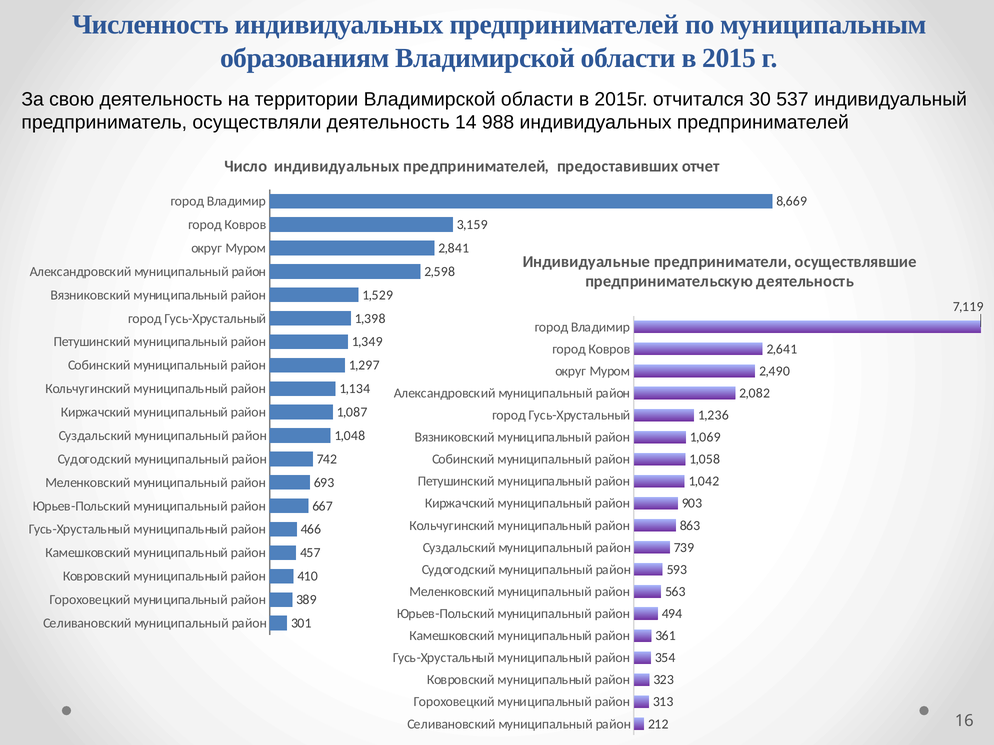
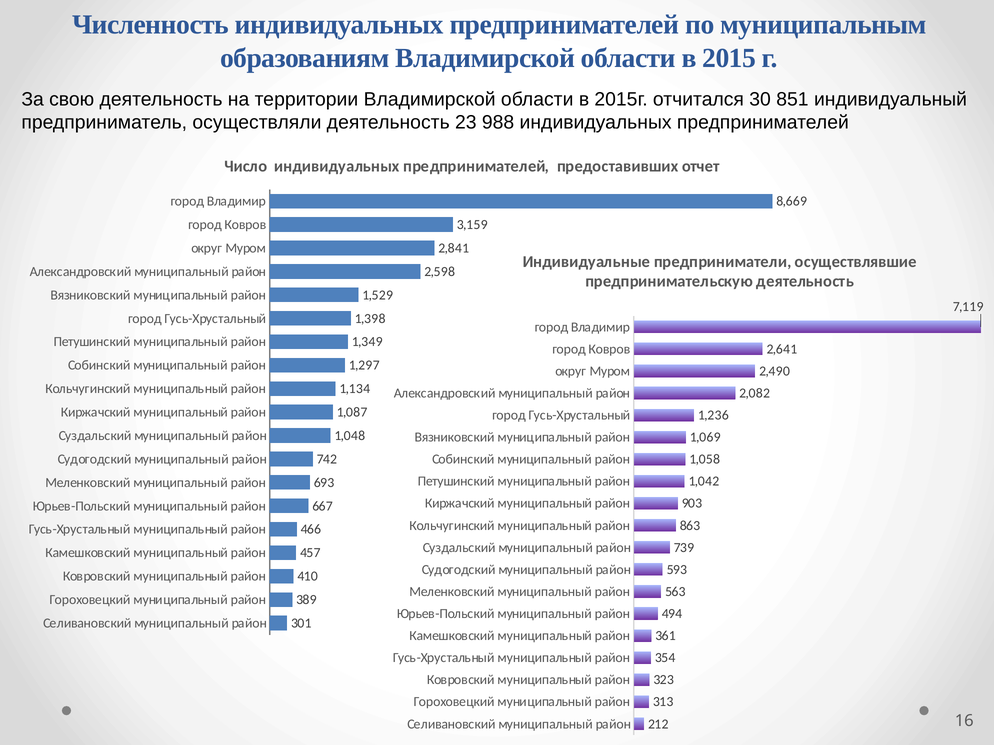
537: 537 -> 851 (792, 99)
14: 14 -> 23 (466, 123)
